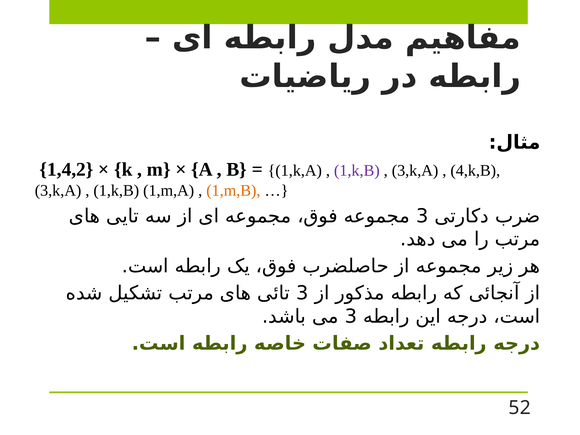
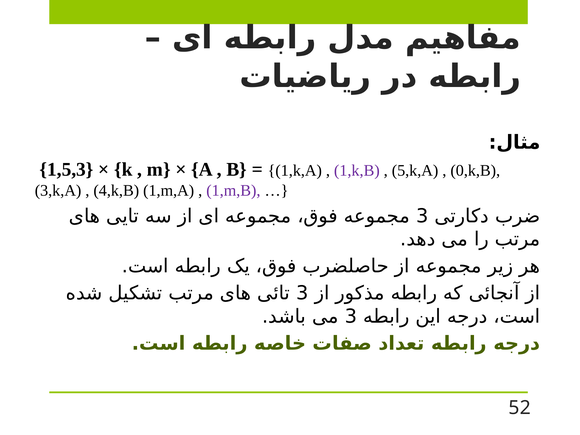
1,4,2: 1,4,2 -> 1,5,3 (67, 170)
3,k,A: 3,k,A -> 5,k,A (415, 171)
4,k,B: 4,k,B -> 0,k,B (475, 171)
1,k,B: 1,k,B -> 4,k,B (116, 191)
1,m,B colour: orange -> purple (233, 191)
